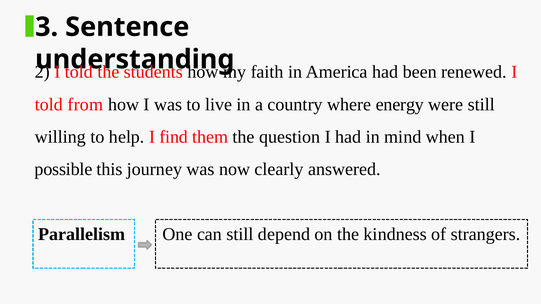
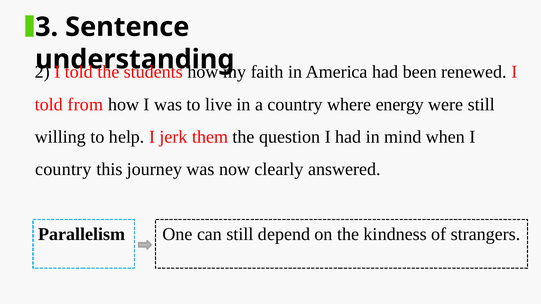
find: find -> jerk (174, 137)
possible: possible -> country (63, 169)
